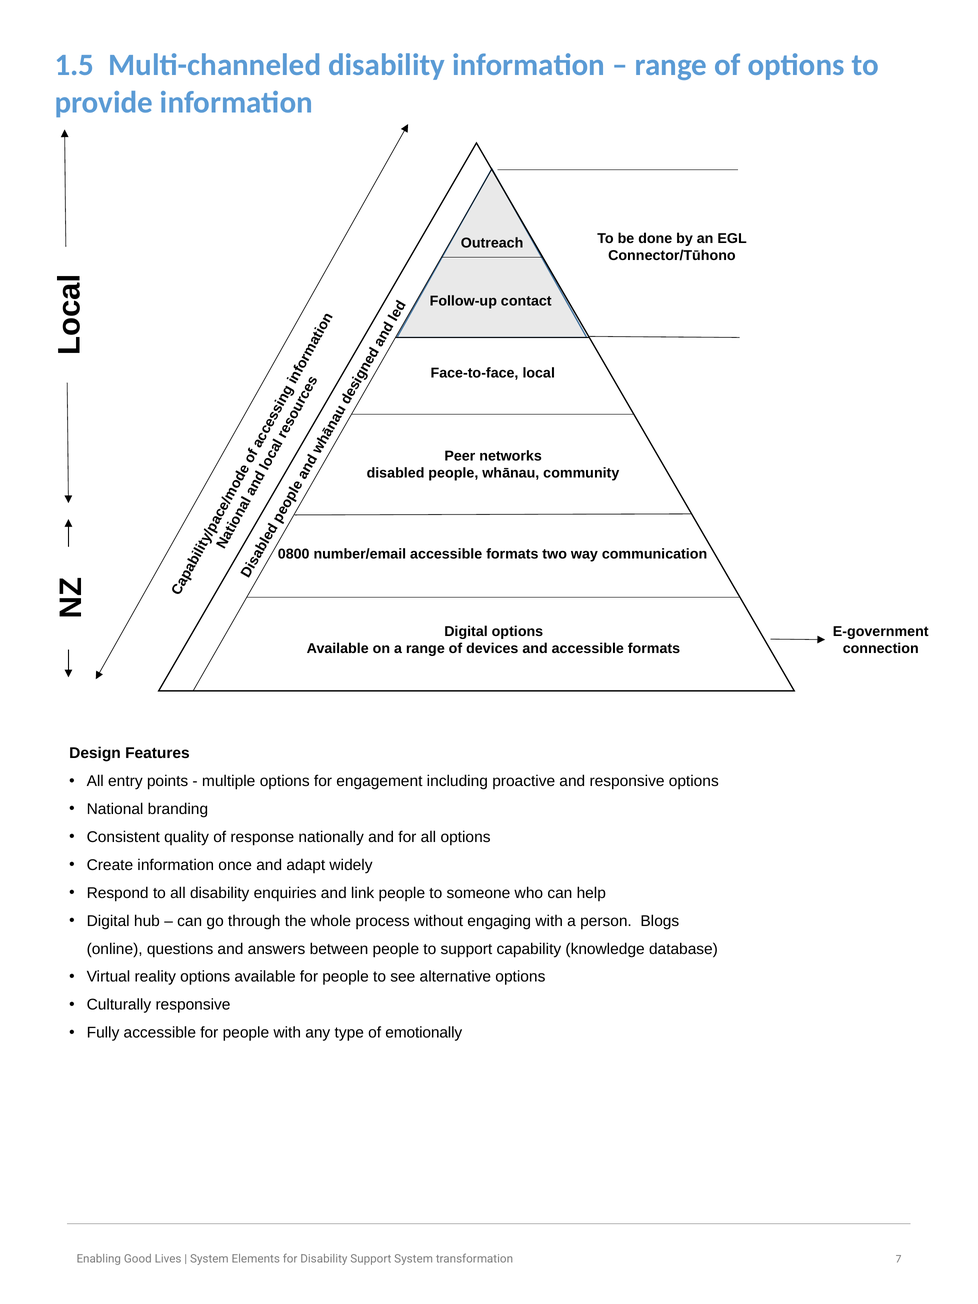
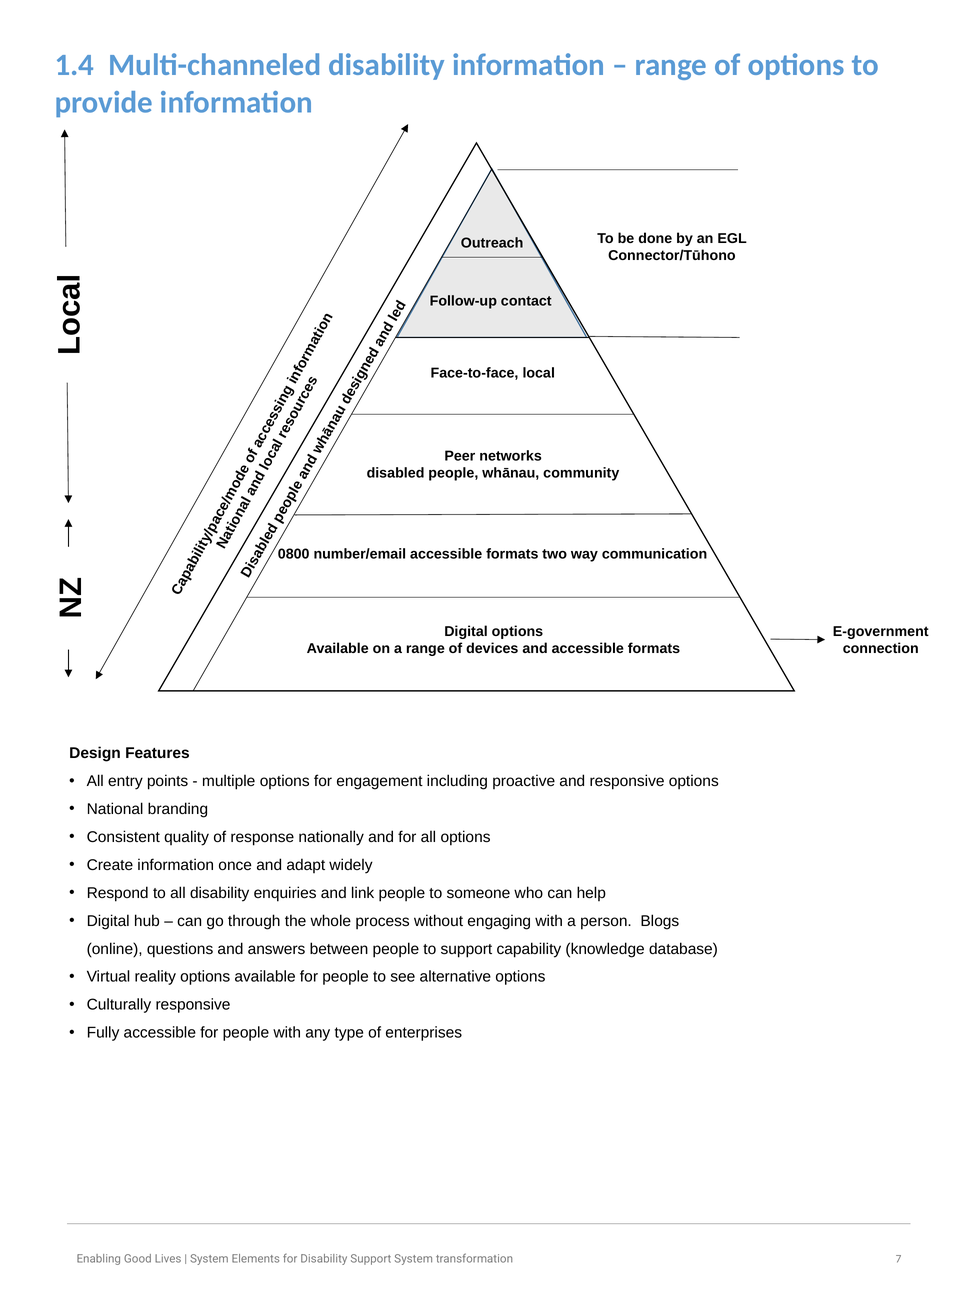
1.5: 1.5 -> 1.4 (74, 65)
emotionally: emotionally -> enterprises (424, 1033)
